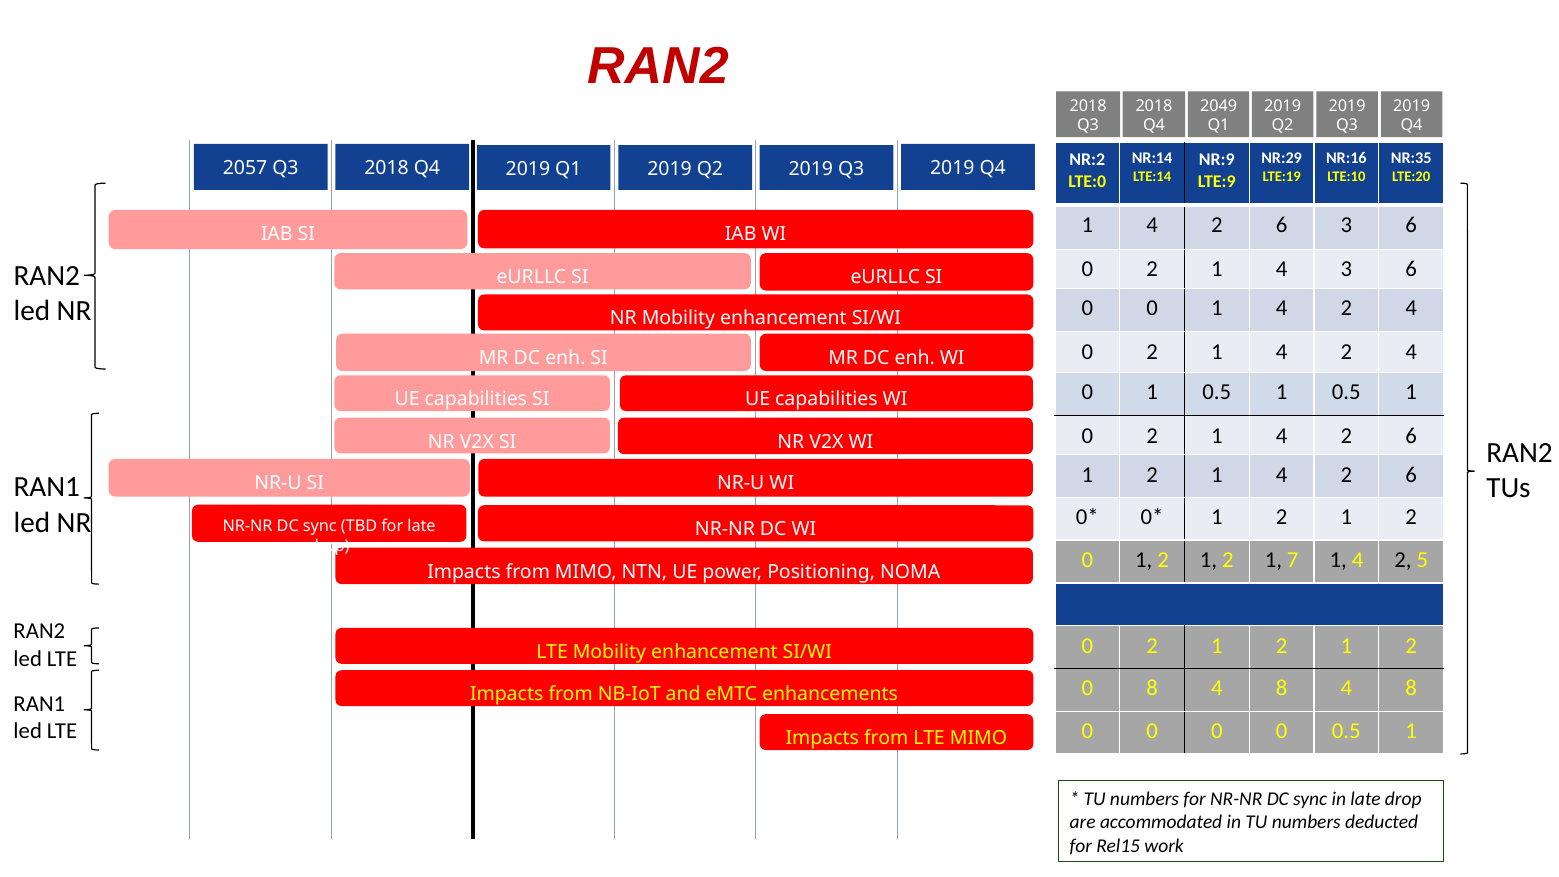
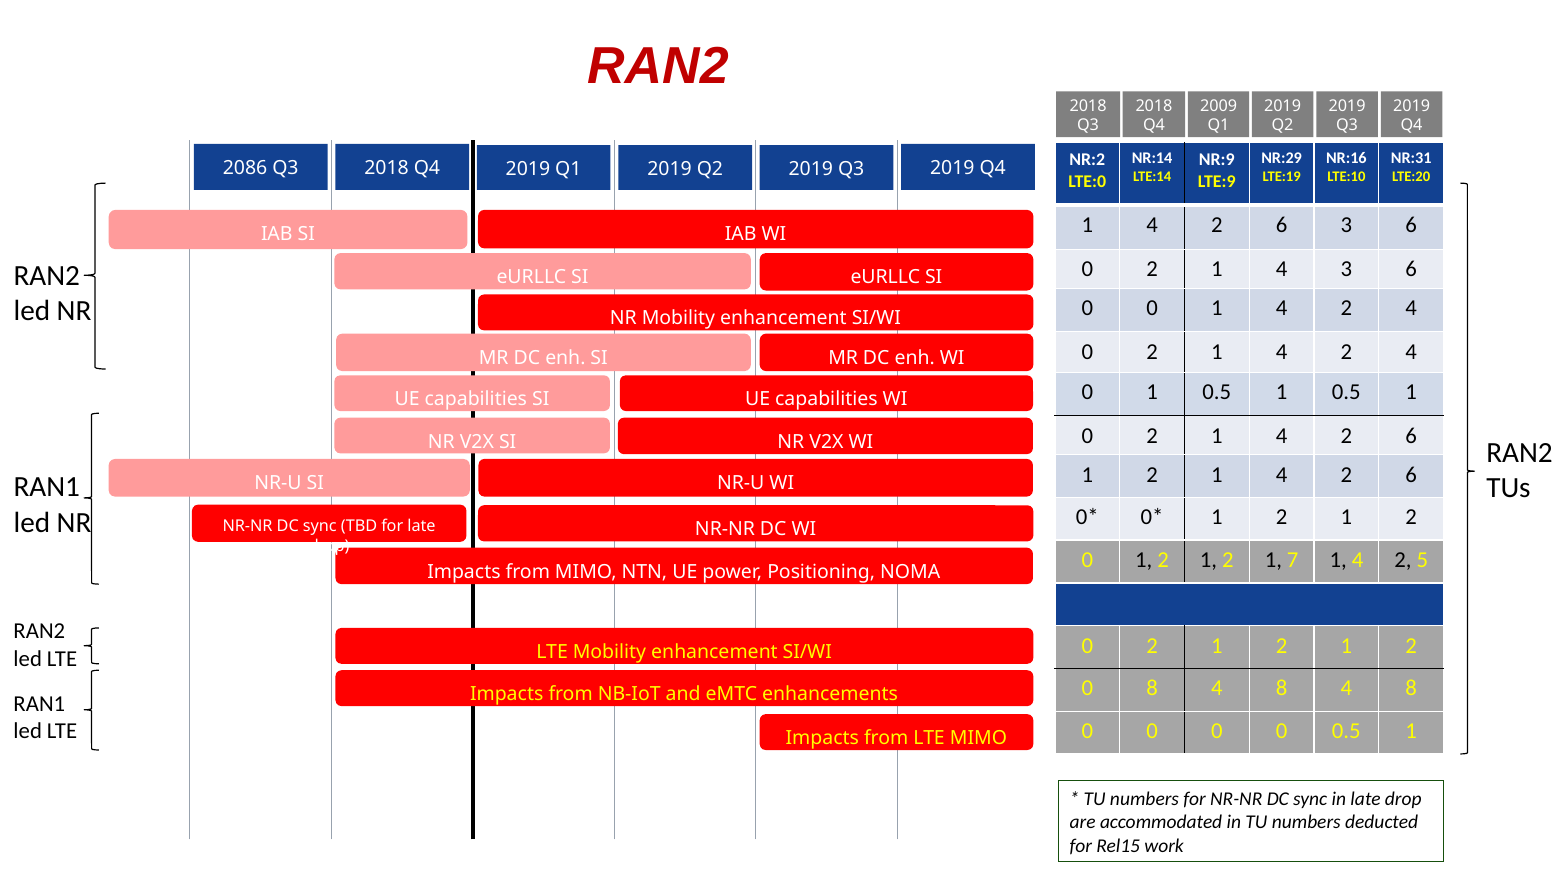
2049: 2049 -> 2009 (1219, 106)
NR:35: NR:35 -> NR:31 (1411, 158)
2057: 2057 -> 2086 (245, 168)
